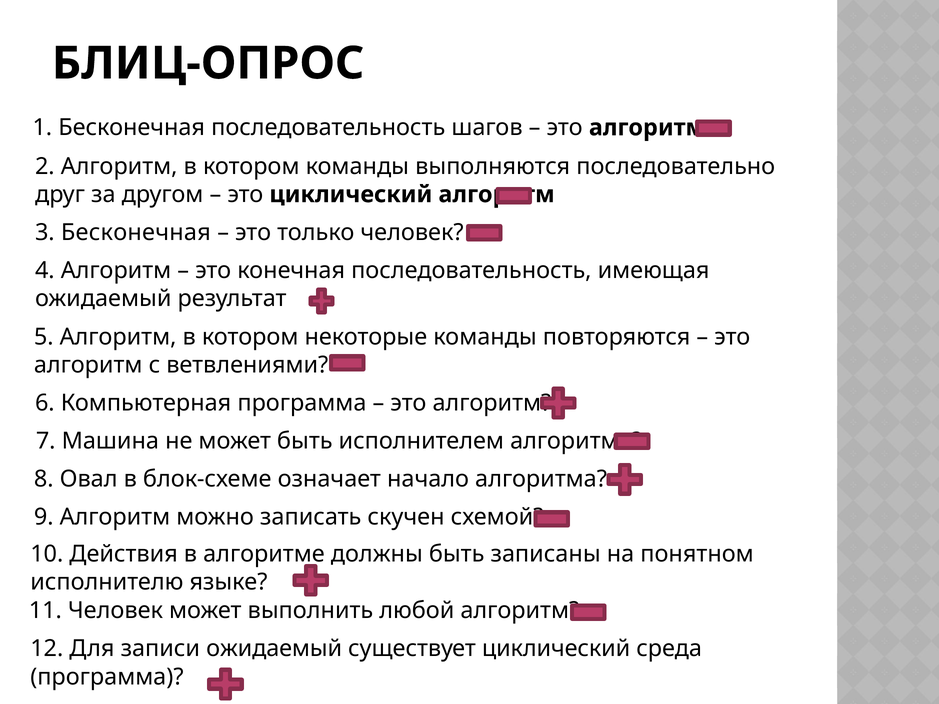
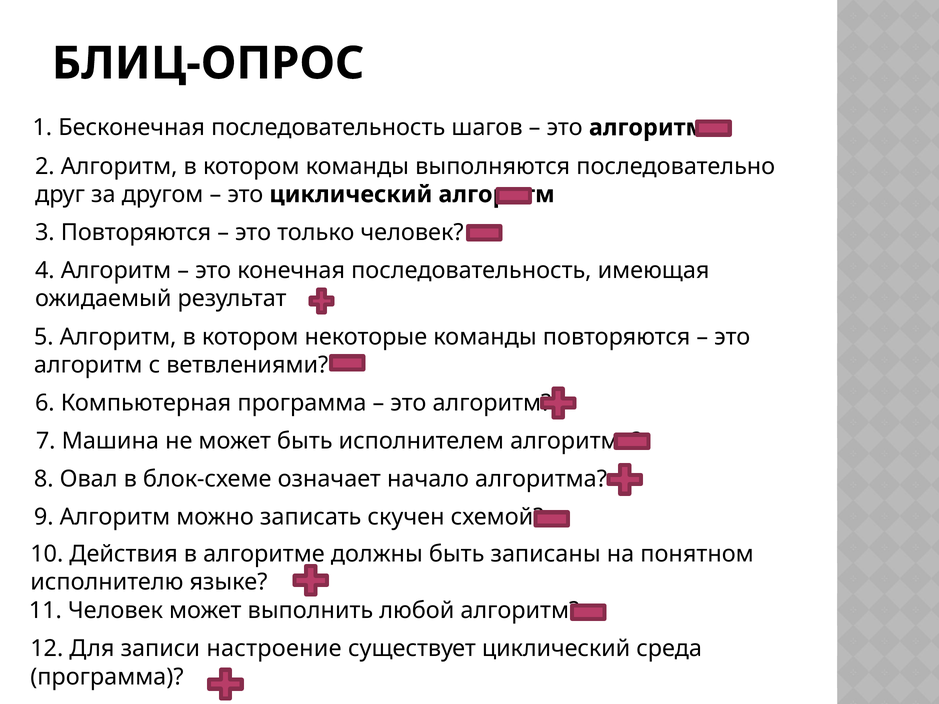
3 Бесконечная: Бесконечная -> Повторяются (136, 233)
записи ожидаемый: ожидаемый -> настроение (274, 649)
